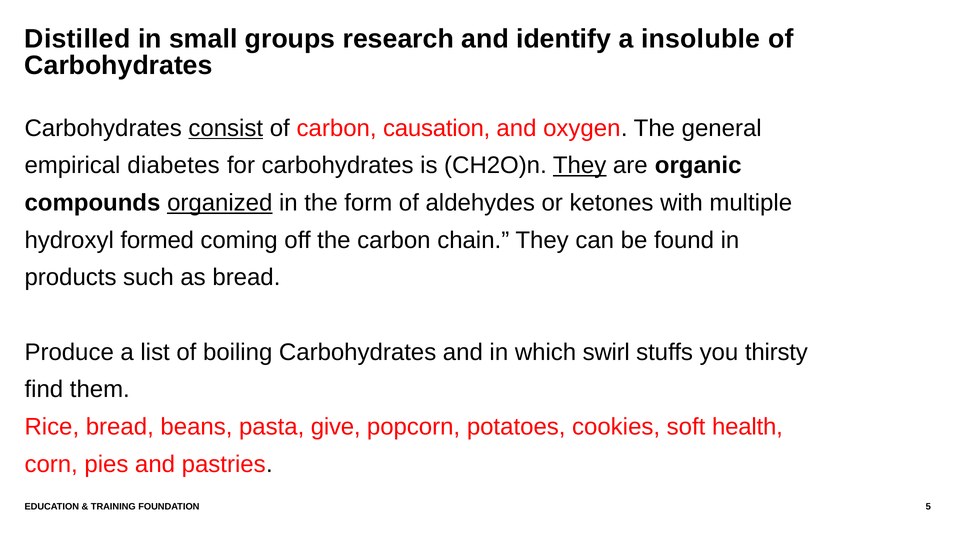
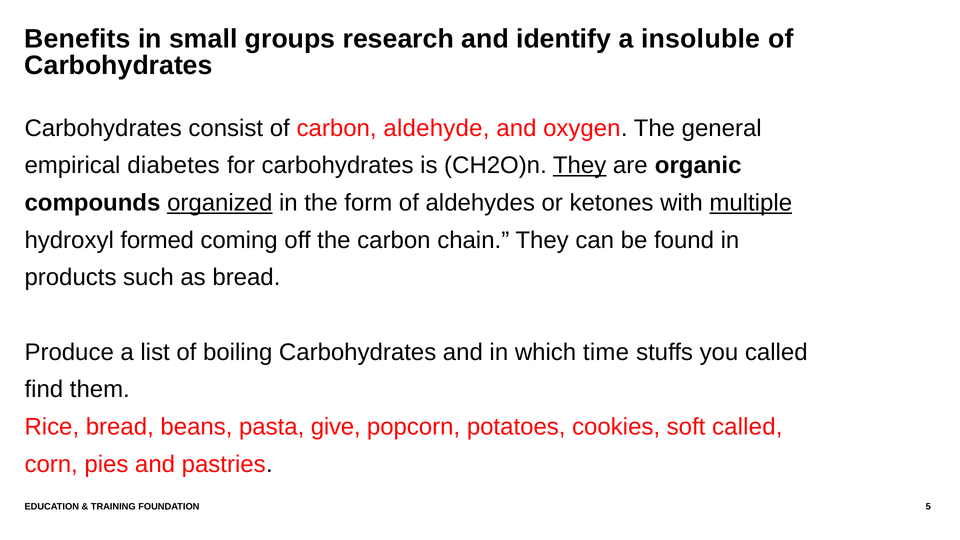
Distilled: Distilled -> Benefits (77, 39)
consist underline: present -> none (226, 128)
causation: causation -> aldehyde (436, 128)
multiple underline: none -> present (751, 203)
swirl: swirl -> time (606, 352)
you thirsty: thirsty -> called (776, 352)
soft health: health -> called (747, 427)
